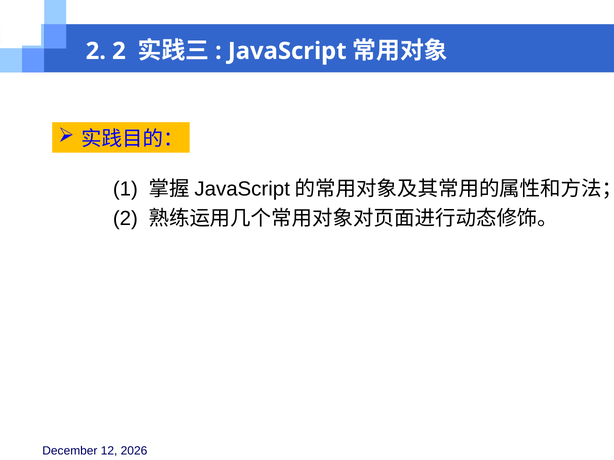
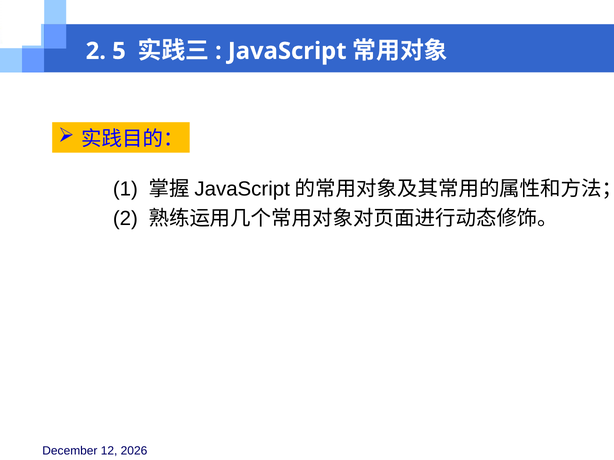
2 2: 2 -> 5 (119, 51)
